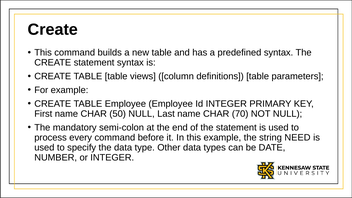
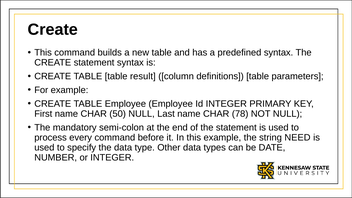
views: views -> result (143, 76)
70: 70 -> 78 (240, 114)
